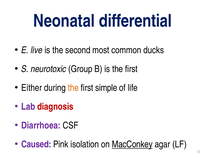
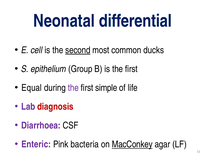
live: live -> cell (37, 50)
second underline: none -> present (78, 50)
neurotoxic: neurotoxic -> epithelium (48, 69)
Either: Either -> Equal (32, 88)
the colour: orange -> purple (73, 88)
Caused: Caused -> Enteric (36, 145)
isolation: isolation -> bacteria (85, 145)
